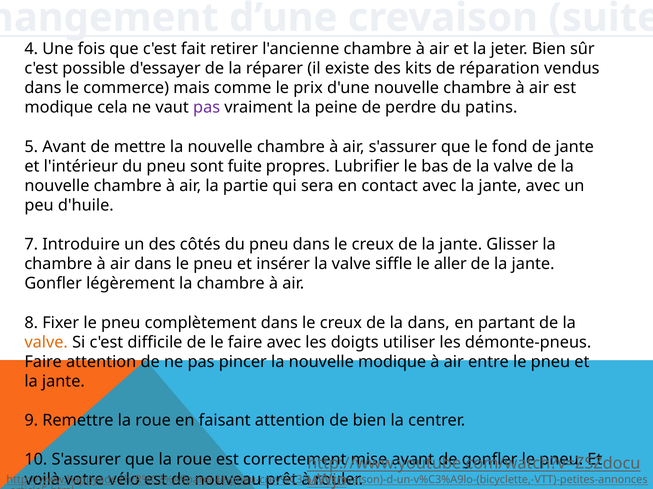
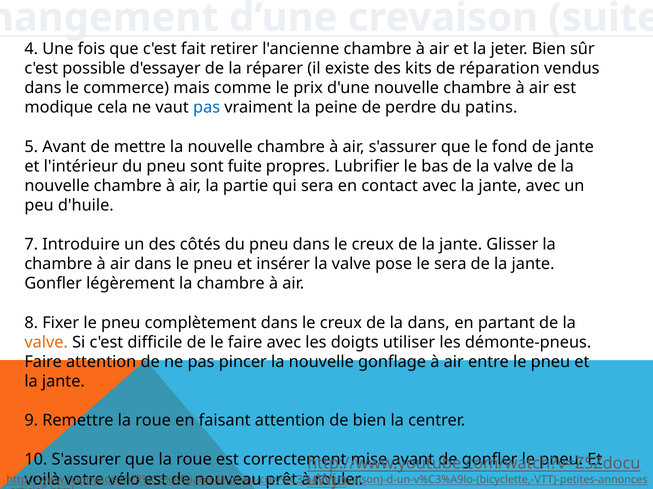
pas colour: purple -> blue (207, 108)
siffle: siffle -> pose (394, 264)
le aller: aller -> sera (450, 264)
nouvelle modique: modique -> gonflage (392, 362)
